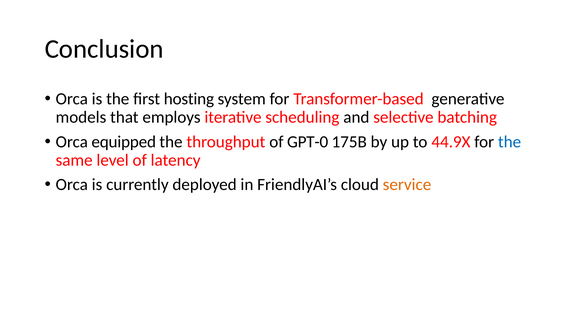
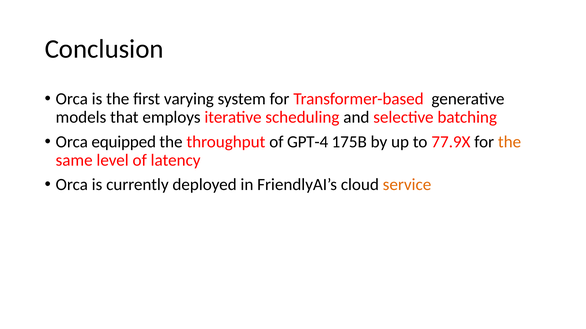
hosting: hosting -> varying (189, 99)
GPT-0: GPT-0 -> GPT-4 (308, 142)
44.9X: 44.9X -> 77.9X (451, 142)
the colour: blue -> orange (510, 142)
